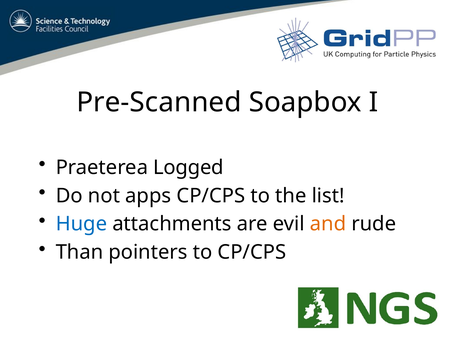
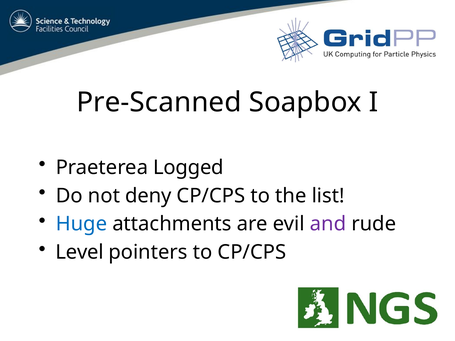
apps: apps -> deny (148, 196)
and colour: orange -> purple (328, 224)
Than: Than -> Level (80, 252)
